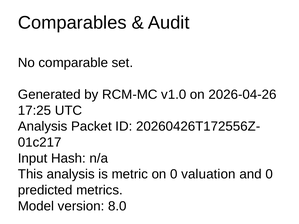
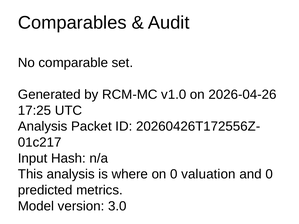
metric: metric -> where (130, 174)
8.0: 8.0 -> 3.0 (117, 206)
